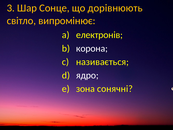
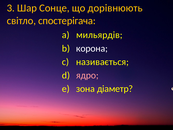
випромінює: випромінює -> спостерігача (67, 21)
електронів: електронів -> мильярдів (99, 35)
ядро colour: white -> pink (87, 75)
сонячні: сонячні -> діаметр (115, 89)
